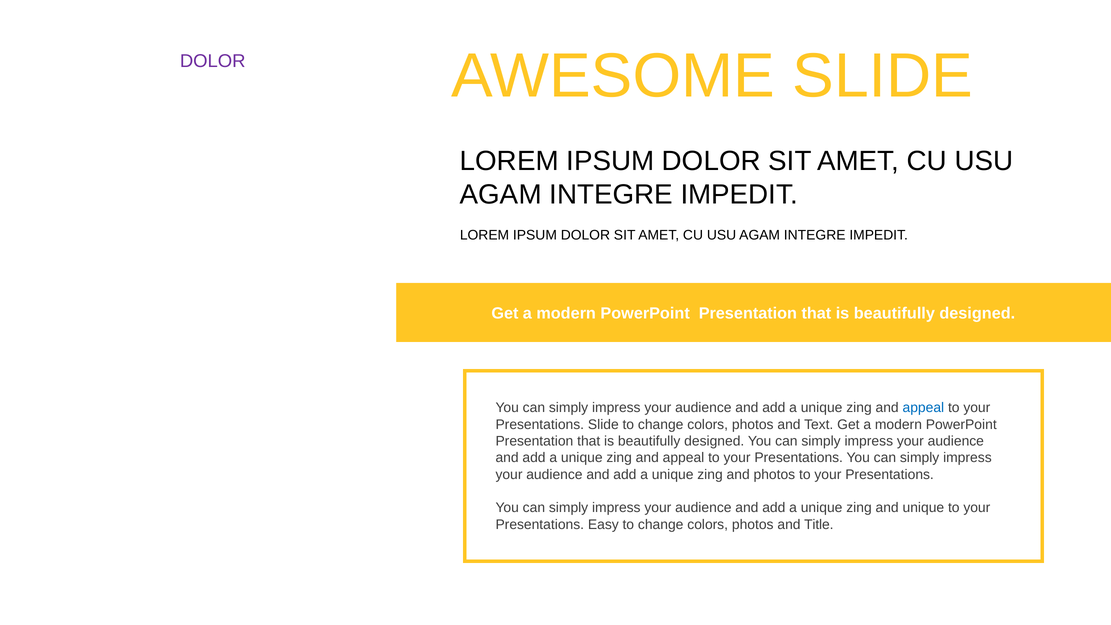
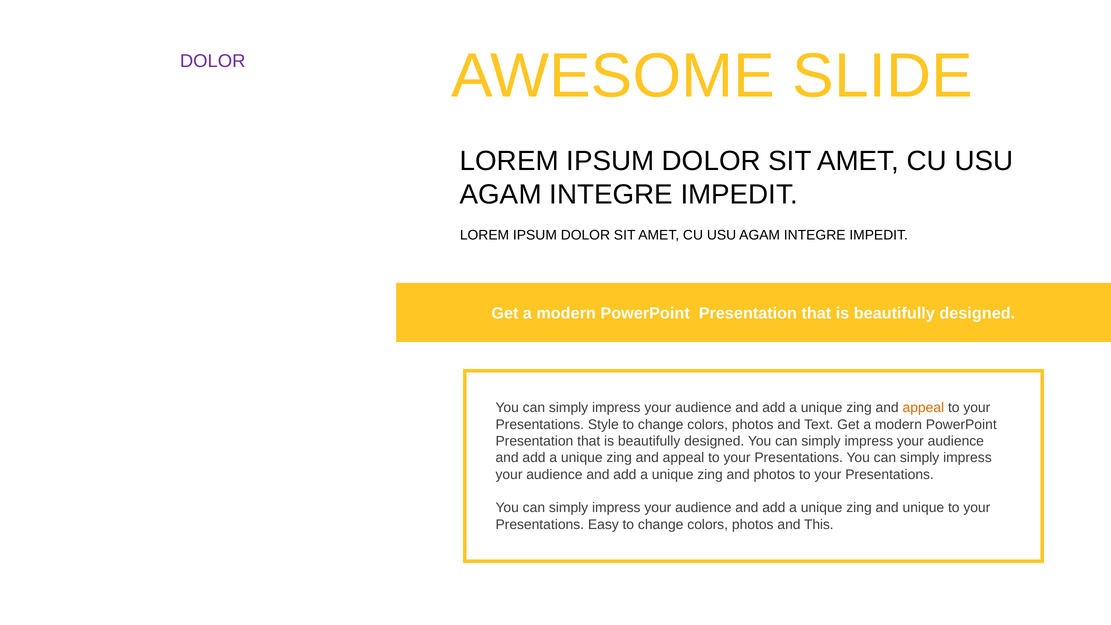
appeal colour: blue -> orange (923, 408)
Presentations Slide: Slide -> Style (603, 425)
Title: Title -> This (819, 524)
